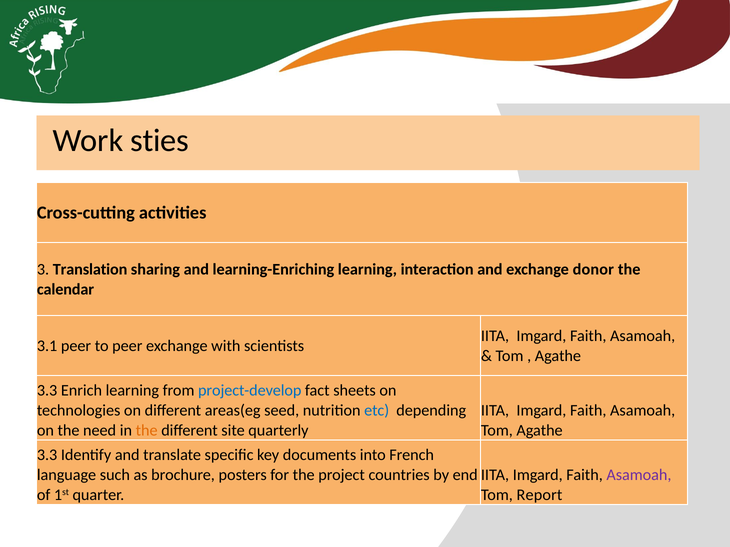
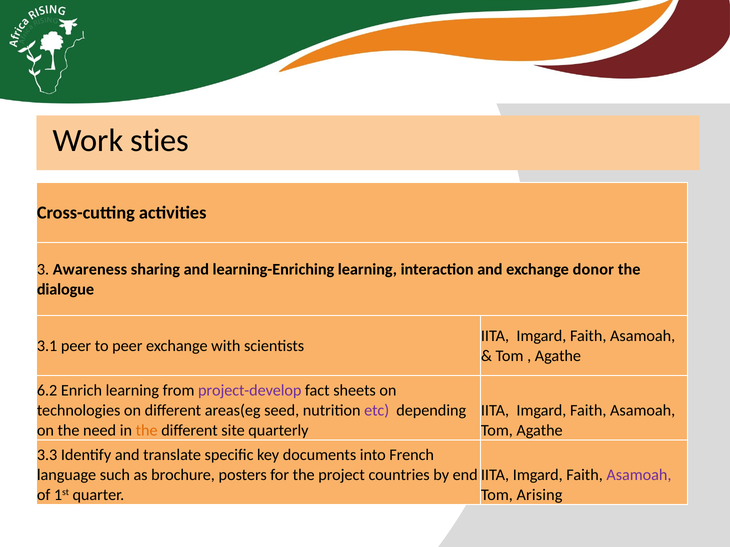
Translation: Translation -> Awareness (90, 270)
calendar: calendar -> dialogue (65, 289)
3.3: 3.3 -> 6.2 (47, 391)
project-develop colour: blue -> purple (250, 391)
etc colour: blue -> purple (377, 411)
Report: Report -> Arising (539, 495)
